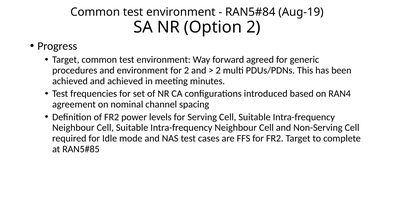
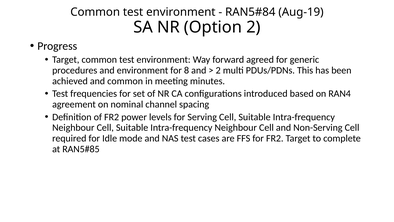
for 2: 2 -> 8 (187, 70)
and achieved: achieved -> common (125, 81)
